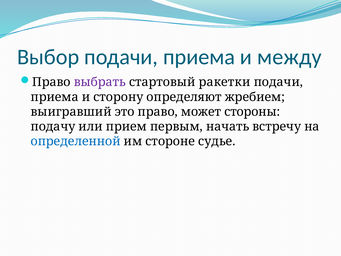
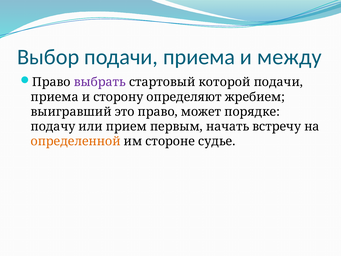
ракетки: ракетки -> которой (225, 82)
стороны: стороны -> порядке (252, 112)
определенной colour: blue -> orange (76, 141)
